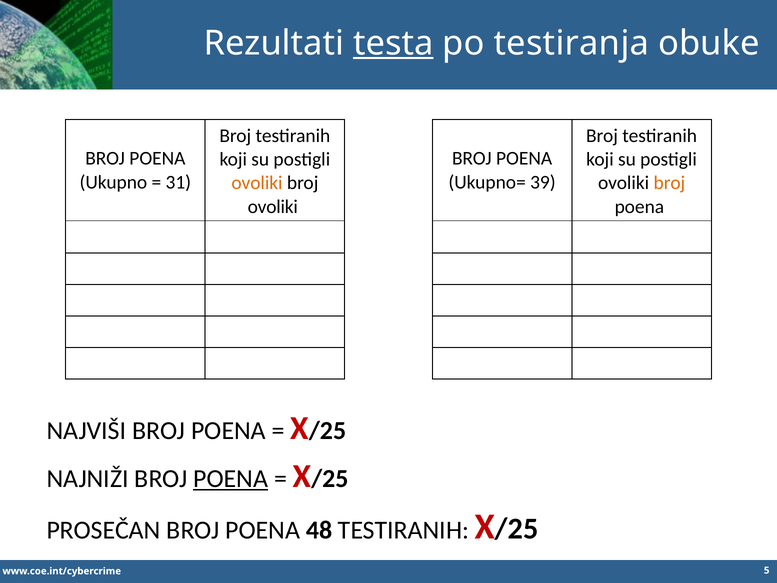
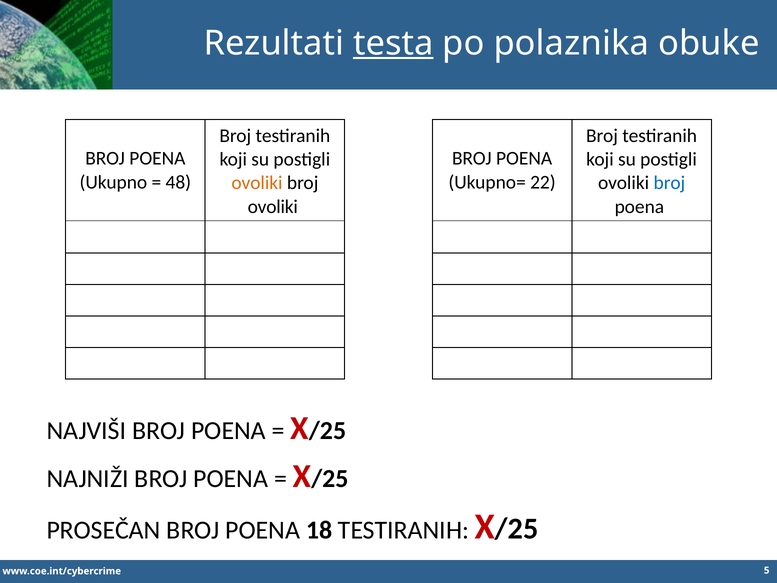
testiranja: testiranja -> polaznika (571, 43)
31: 31 -> 48 (178, 182)
39: 39 -> 22 (543, 182)
broj colour: orange -> blue (669, 183)
POENA underline: present -> none (231, 478)
48: 48 -> 18 (319, 530)
